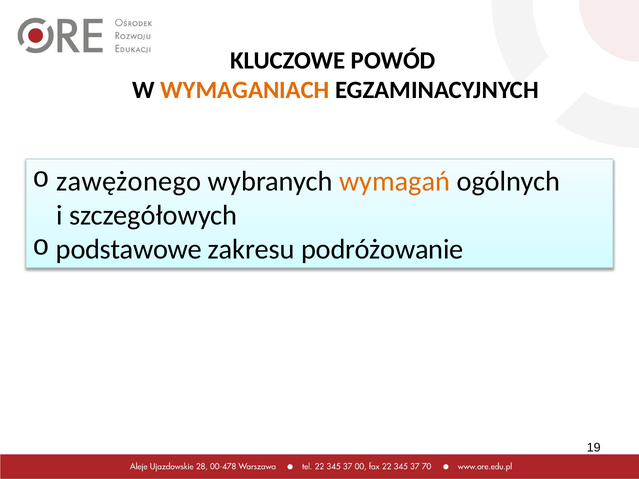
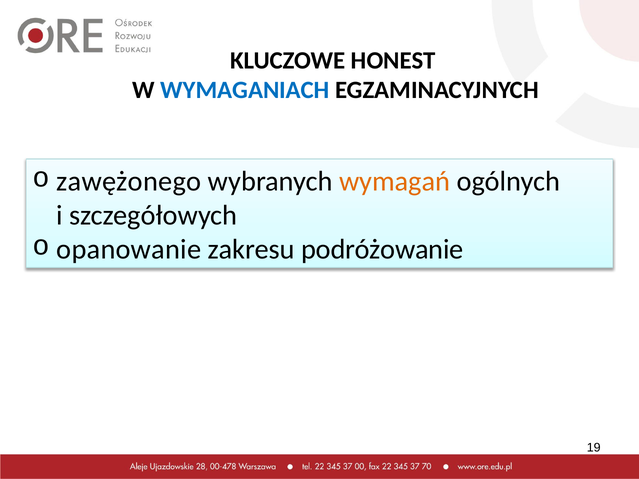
POWÓD: POWÓD -> HONEST (393, 60)
WYMAGANIACH colour: orange -> blue (245, 90)
podstawowe: podstawowe -> opanowanie (129, 249)
